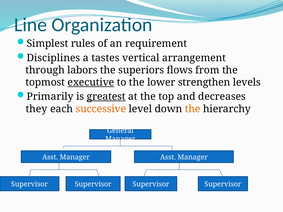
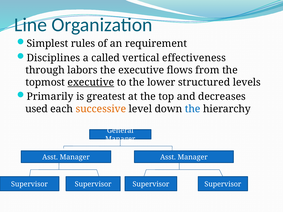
tastes: tastes -> called (106, 58)
arrangement: arrangement -> effectiveness (194, 58)
the superiors: superiors -> executive (141, 70)
strengthen: strengthen -> structured (204, 82)
greatest underline: present -> none (106, 97)
they: they -> used (37, 109)
the colour: orange -> blue (193, 109)
